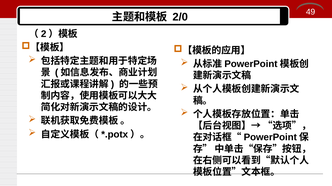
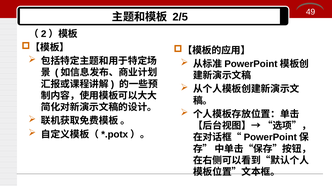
2/0: 2/0 -> 2/5 (180, 17)
